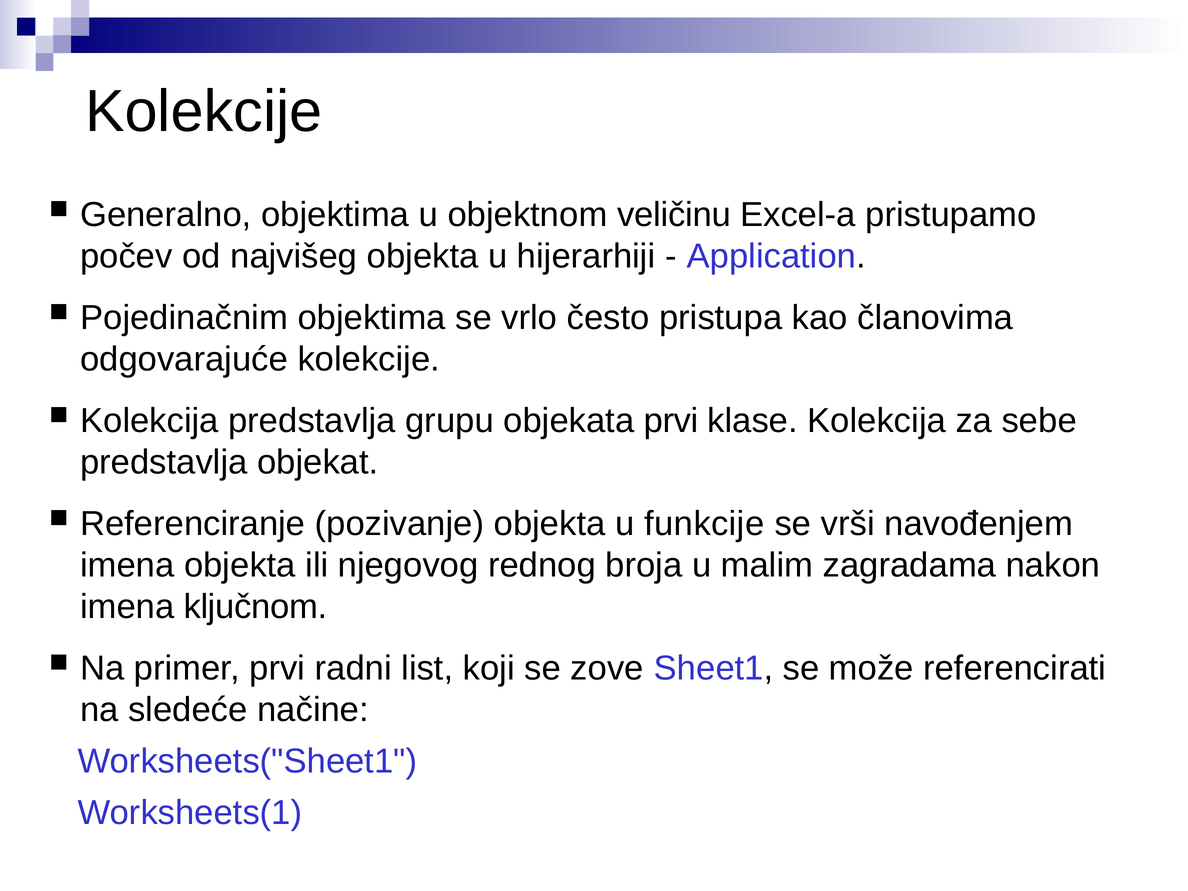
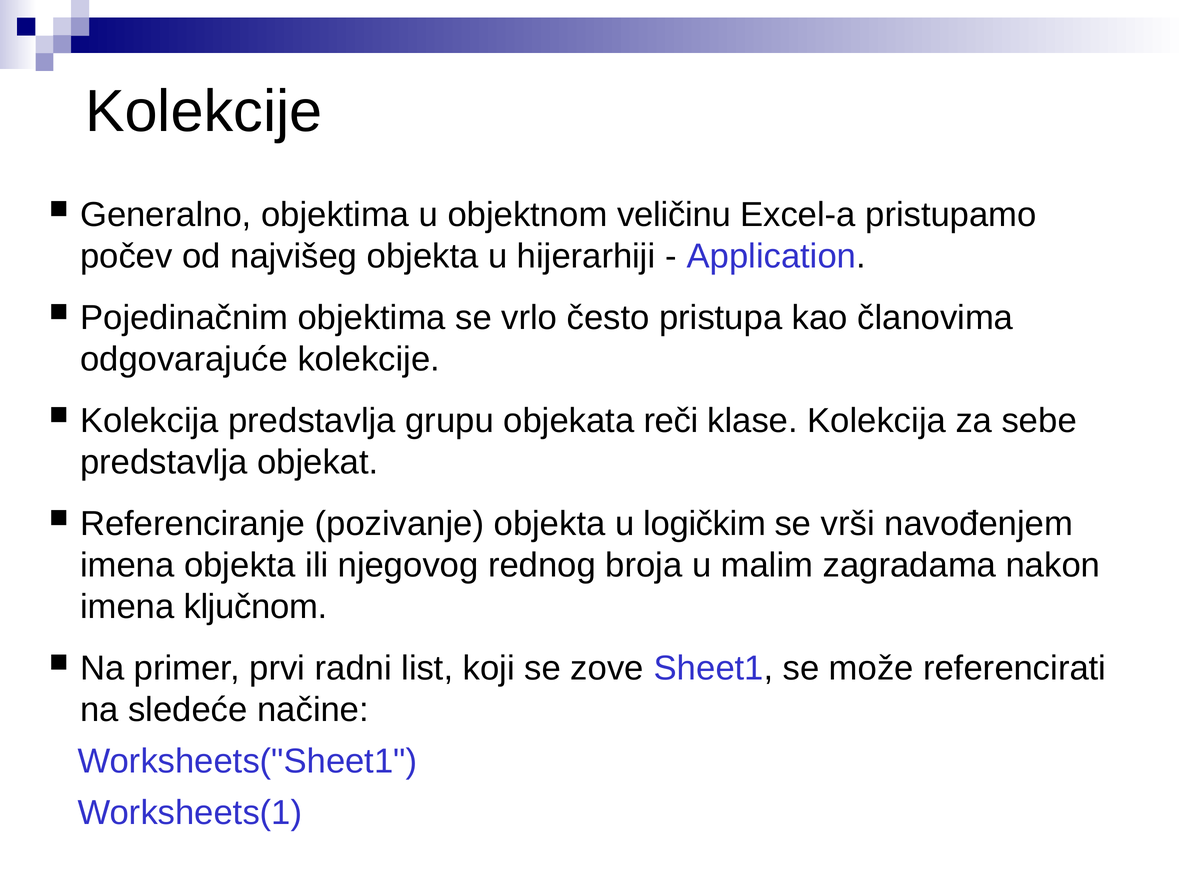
objekata prvi: prvi -> reči (671, 421)
funkcije: funkcije -> logičkim (705, 524)
